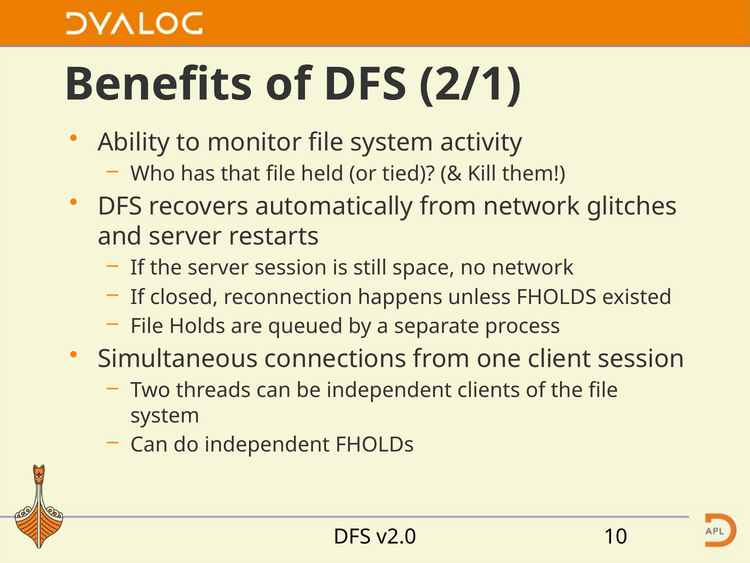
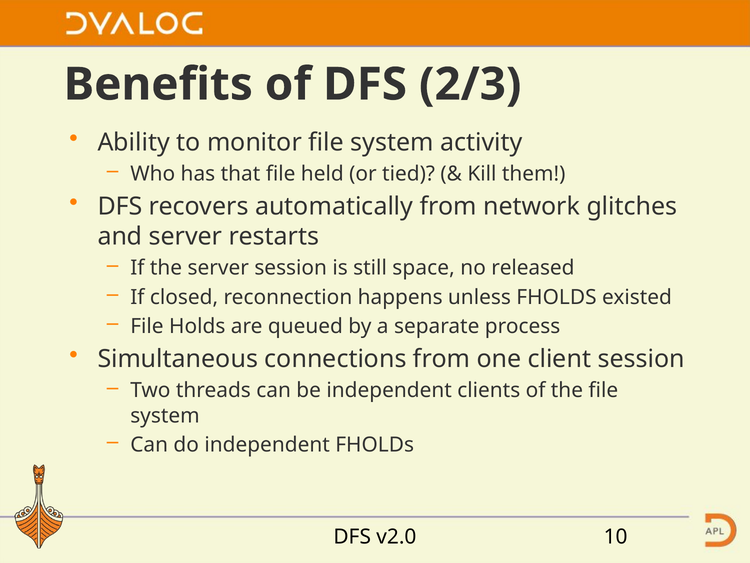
2/1: 2/1 -> 2/3 (470, 84)
no network: network -> released (533, 268)
